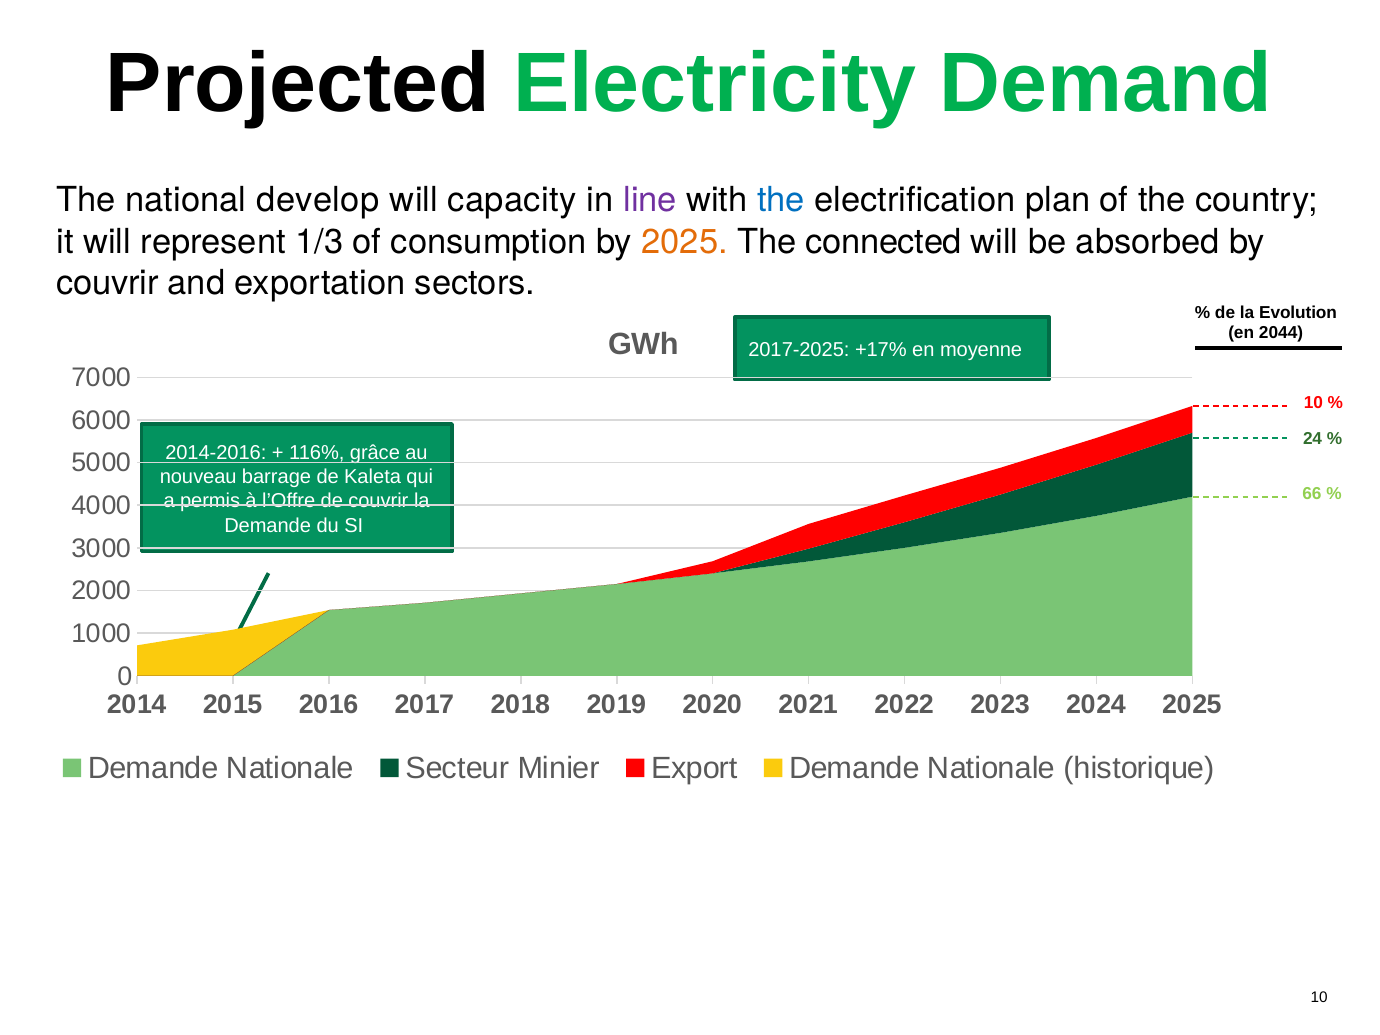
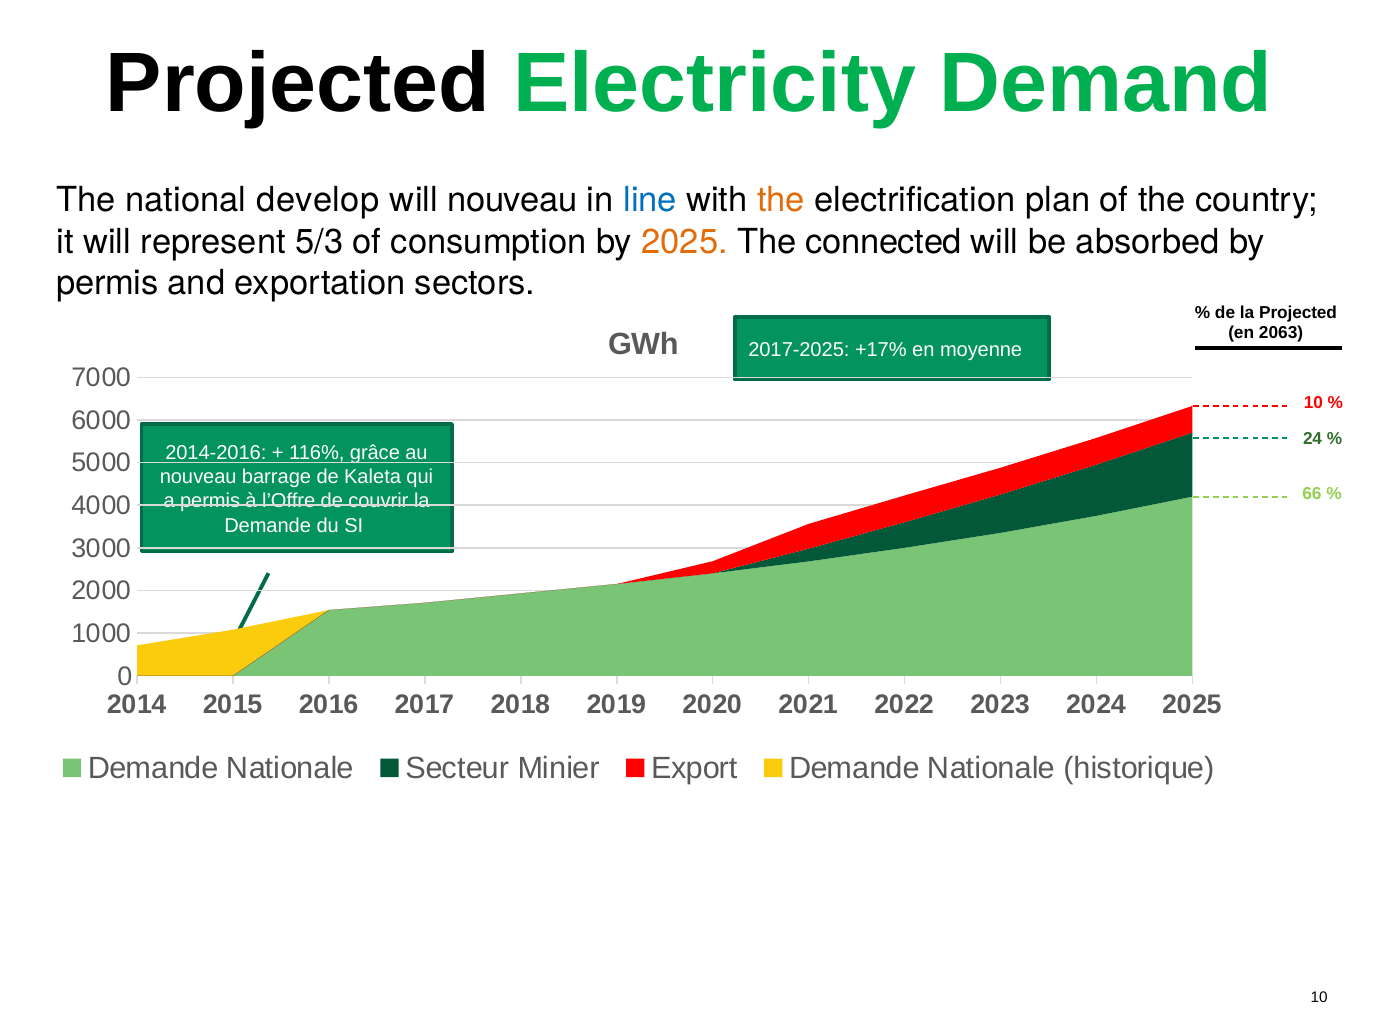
will capacity: capacity -> nouveau (513, 201)
line colour: purple -> blue (650, 201)
the colour: blue -> orange (781, 201)
1/3: 1/3 -> 5/3 (319, 242)
couvrir: couvrir -> permis (108, 283)
la Evolution: Evolution -> Projected (1298, 313)
2044: 2044 -> 2063 (1281, 333)
